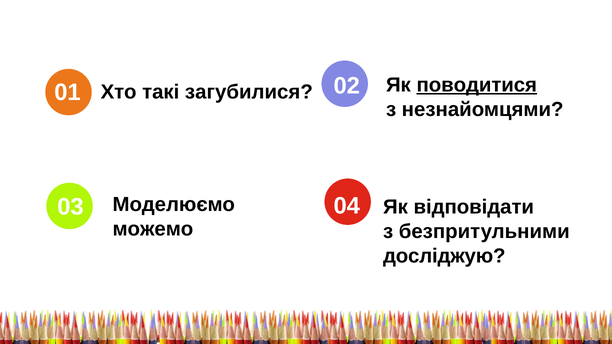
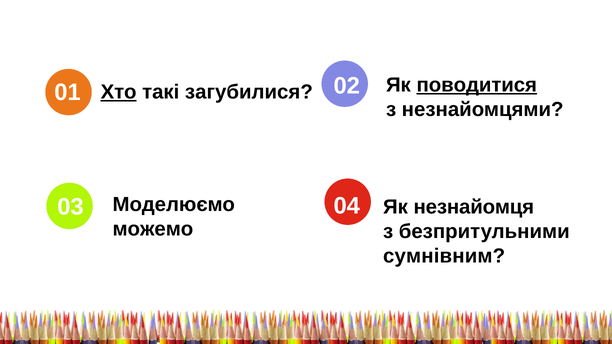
Хто underline: none -> present (119, 92)
відповідати: відповідати -> незнайомця (474, 207)
досліджую: досліджую -> сумнівним (444, 256)
